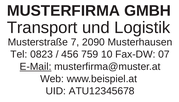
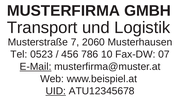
2090: 2090 -> 2060 (93, 42)
0823: 0823 -> 0523 (42, 55)
759: 759 -> 786 (90, 55)
UID underline: none -> present (56, 91)
